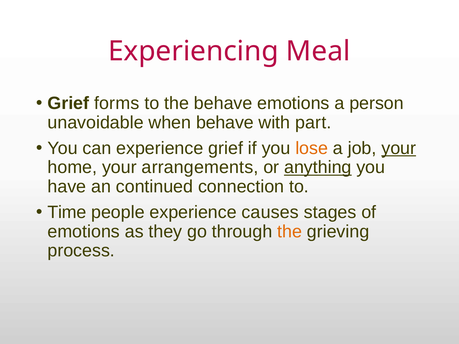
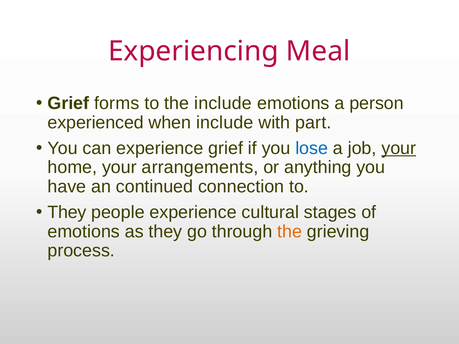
the behave: behave -> include (223, 103)
unavoidable: unavoidable -> experienced (96, 123)
when behave: behave -> include (225, 123)
lose colour: orange -> blue (312, 148)
anything underline: present -> none (318, 168)
Time: Time -> They (67, 212)
causes: causes -> cultural (270, 212)
